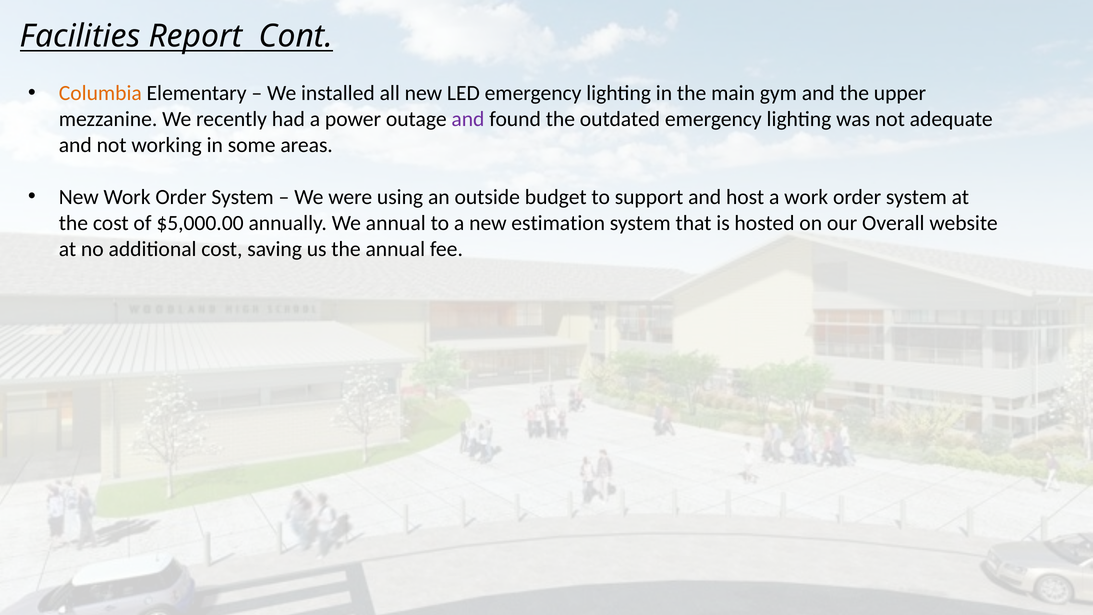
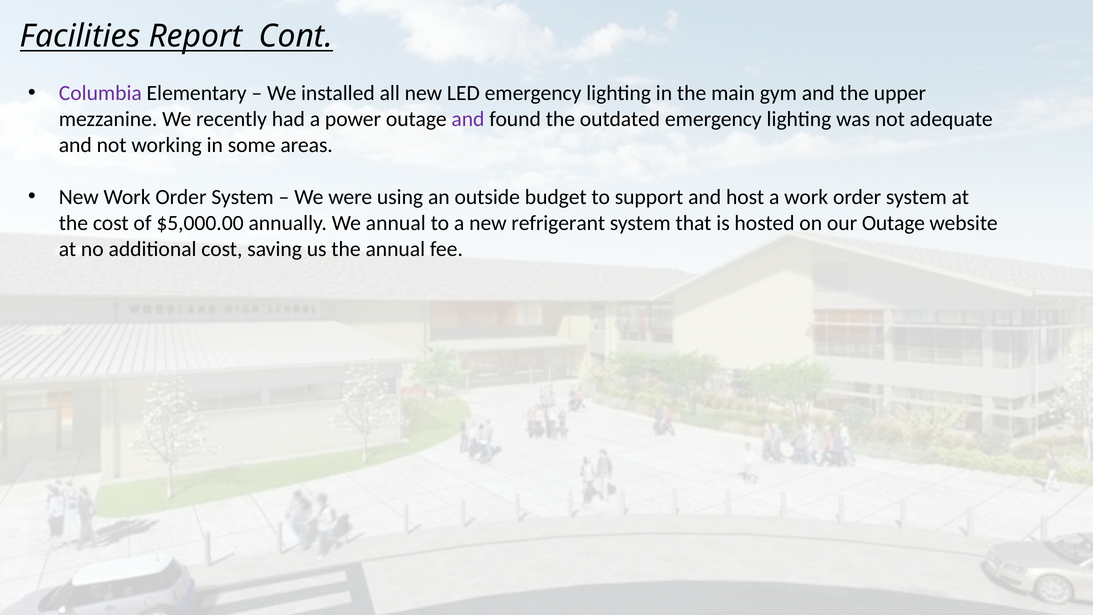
Columbia colour: orange -> purple (100, 93)
estimation: estimation -> refrigerant (558, 223)
our Overall: Overall -> Outage (893, 223)
